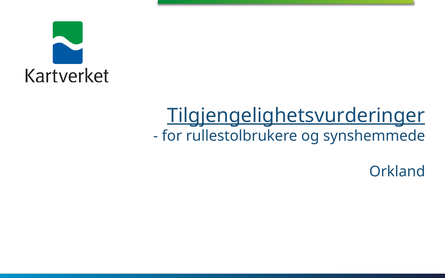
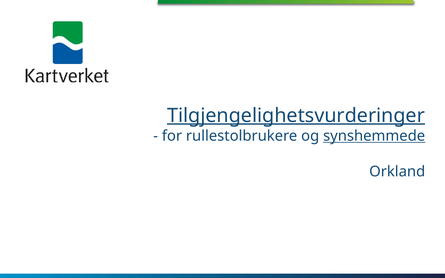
synshemmede underline: none -> present (374, 136)
